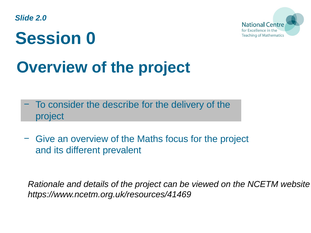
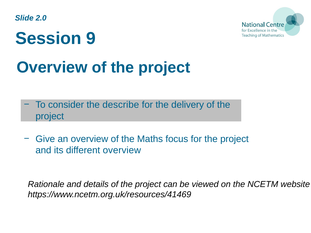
0: 0 -> 9 (91, 39)
different prevalent: prevalent -> overview (122, 151)
